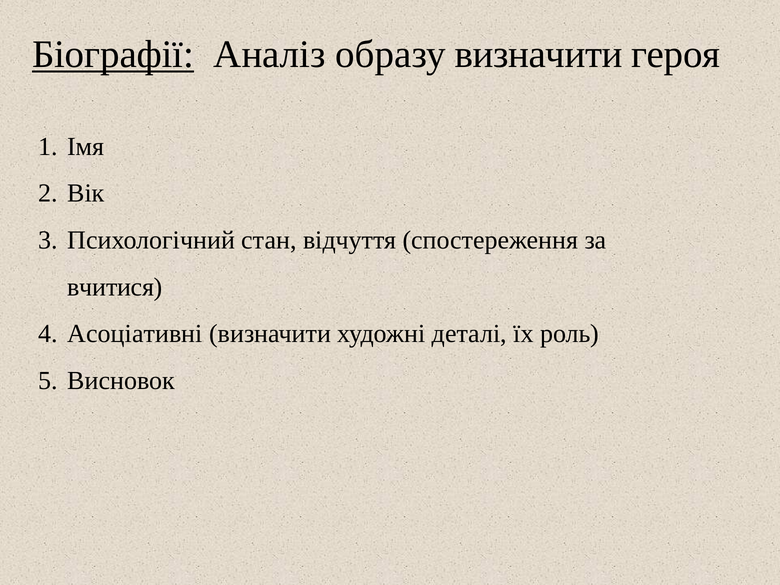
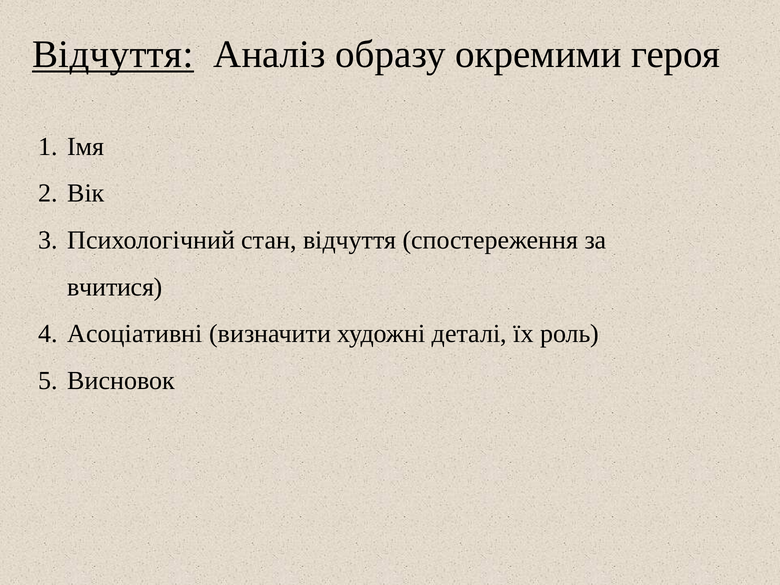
Біографії: Біографії -> Відчуття (113, 54)
образу визначити: визначити -> окремими (538, 54)
